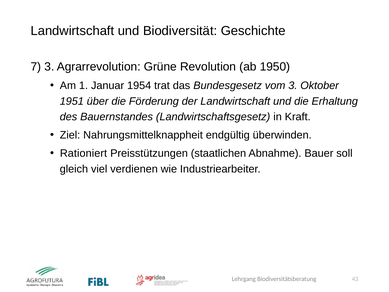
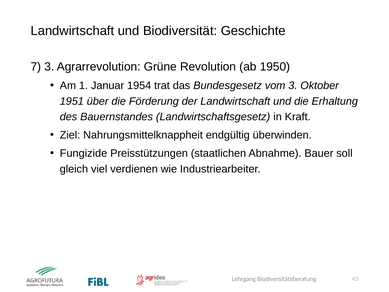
Rationiert: Rationiert -> Fungizide (84, 153)
